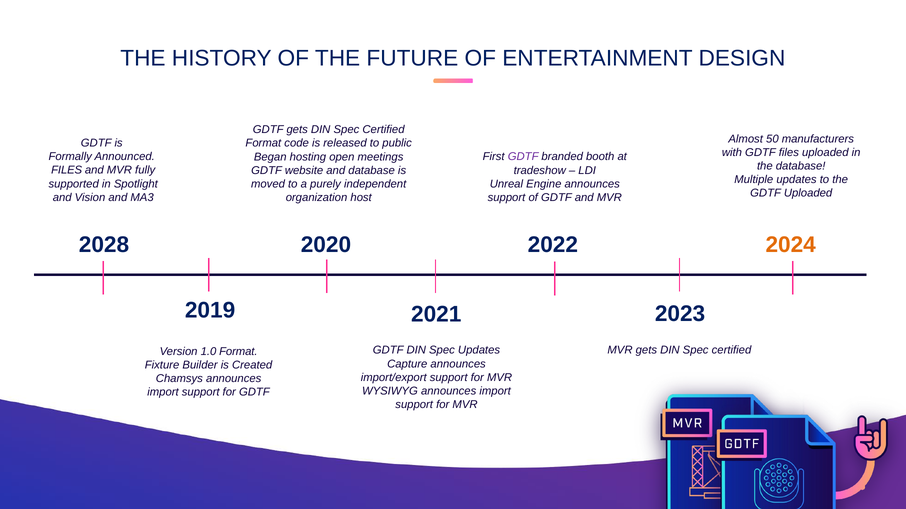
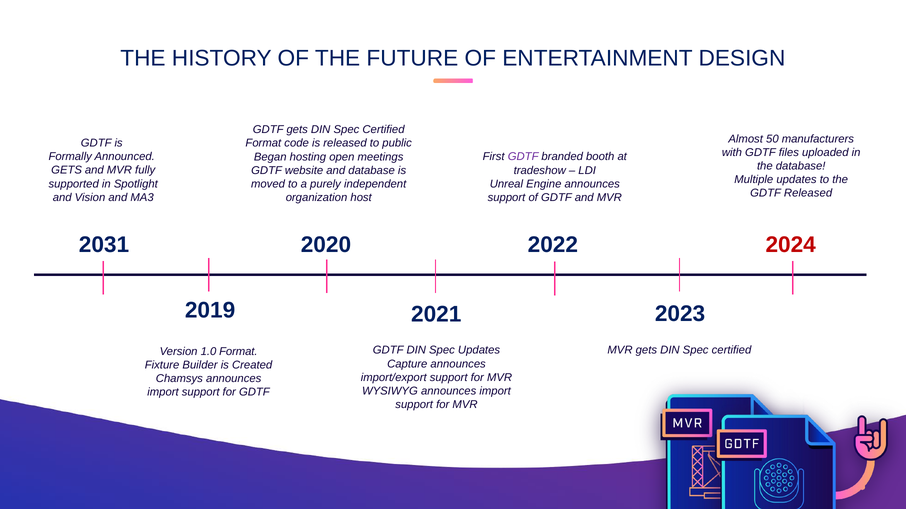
FILES: FILES -> GETS (67, 170)
GDTF Uploaded: Uploaded -> Released (808, 193)
2028: 2028 -> 2031 (104, 245)
2024 colour: orange -> red (791, 245)
